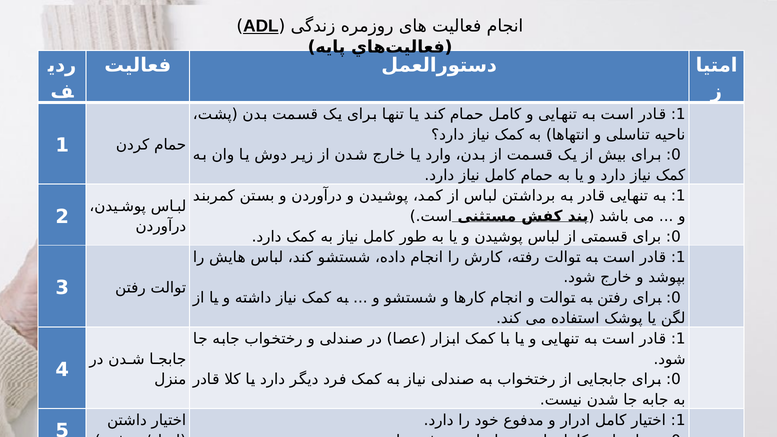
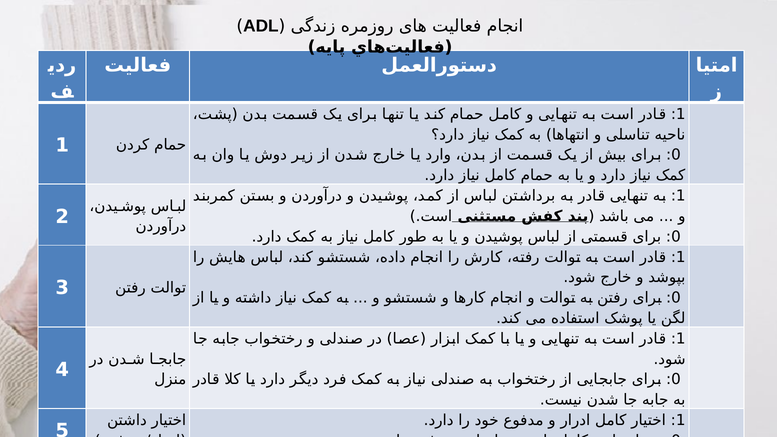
ADL underline: present -> none (261, 26)
